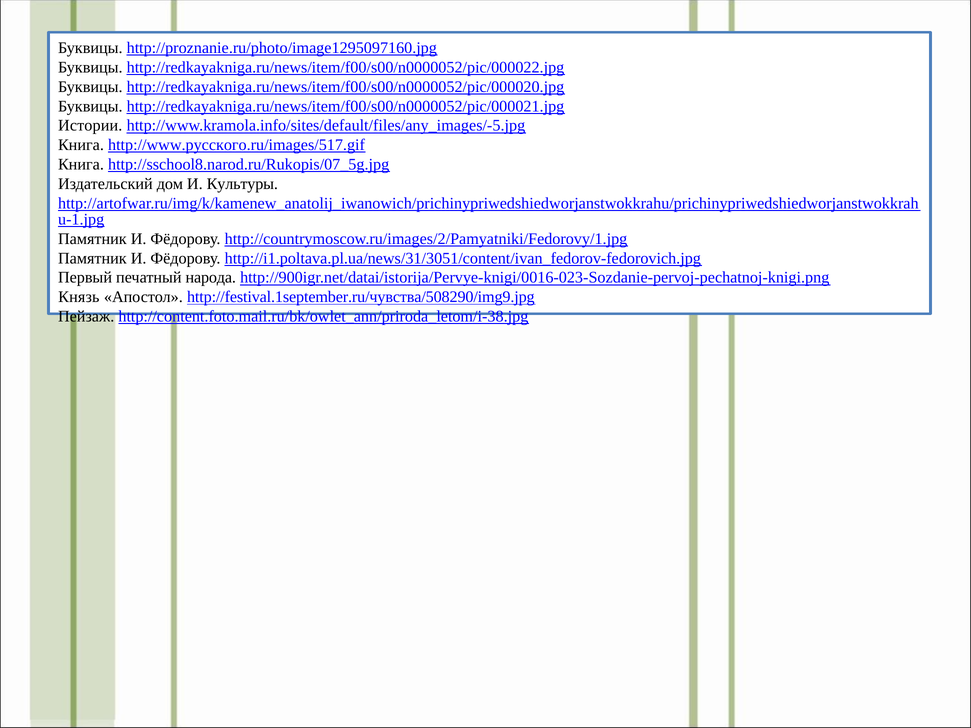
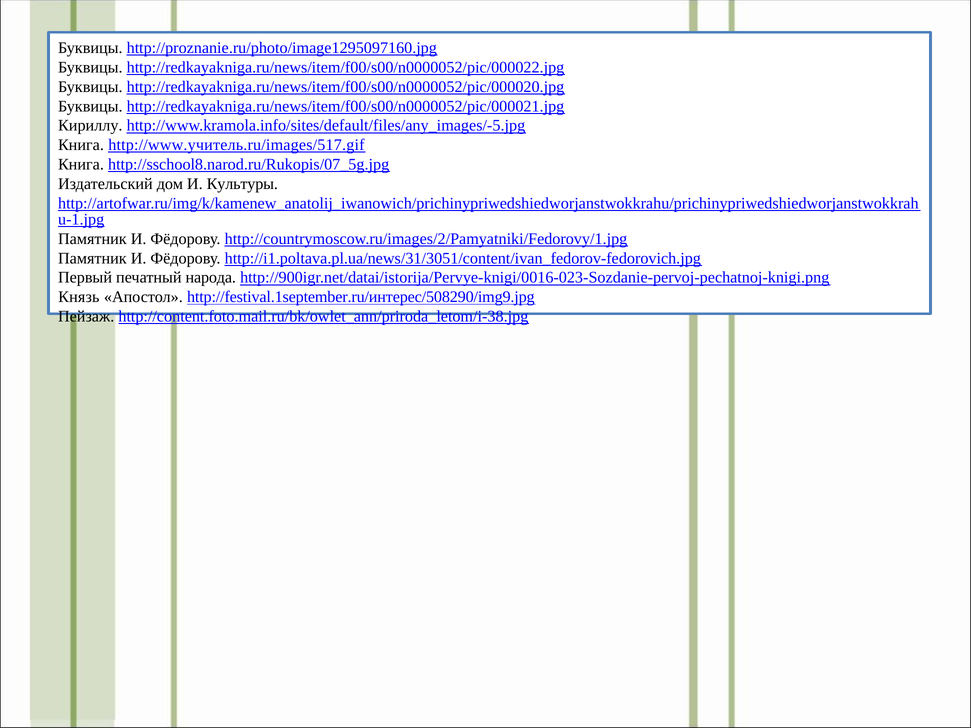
Истории: Истории -> Кириллу (90, 126)
http://www.русского.ru/images/517.gif: http://www.русского.ru/images/517.gif -> http://www.учитель.ru/images/517.gif (236, 145)
http://festival.1september.ru/чувства/508290/img9.jpg: http://festival.1september.ru/чувства/508290/img9.jpg -> http://festival.1september.ru/интерес/508290/img9.jpg (361, 297)
